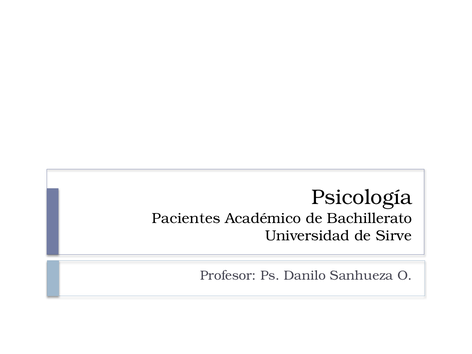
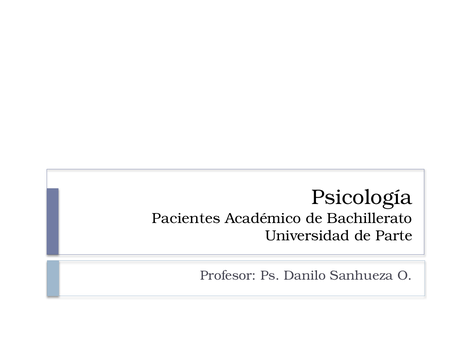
Sirve: Sirve -> Parte (394, 236)
